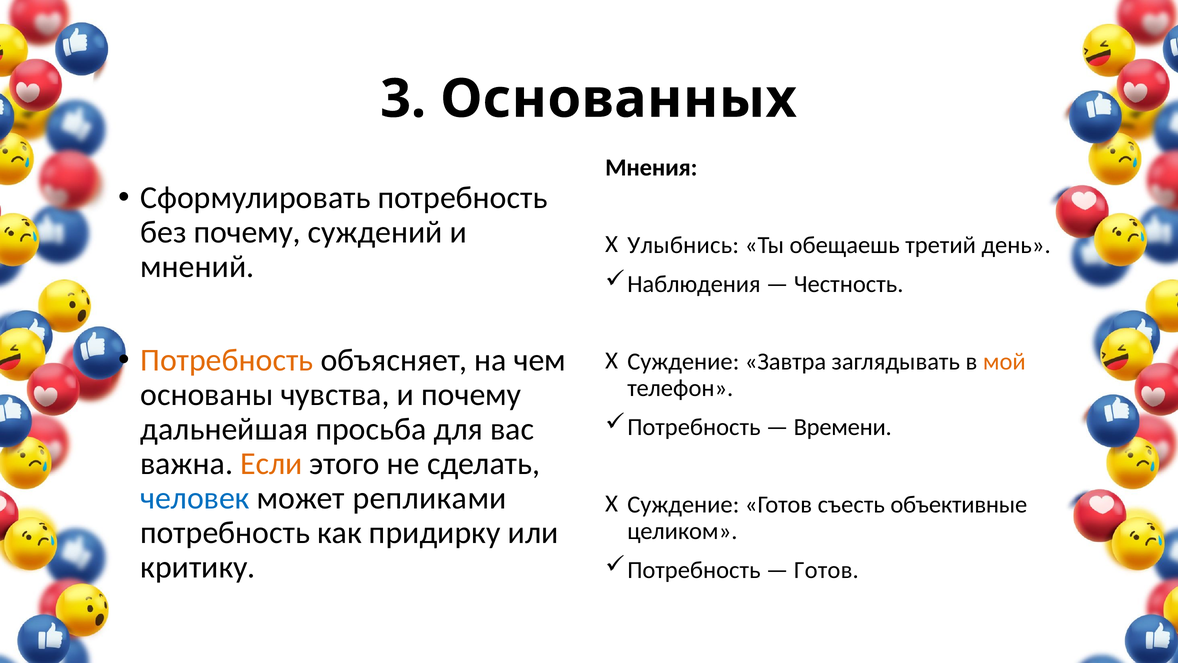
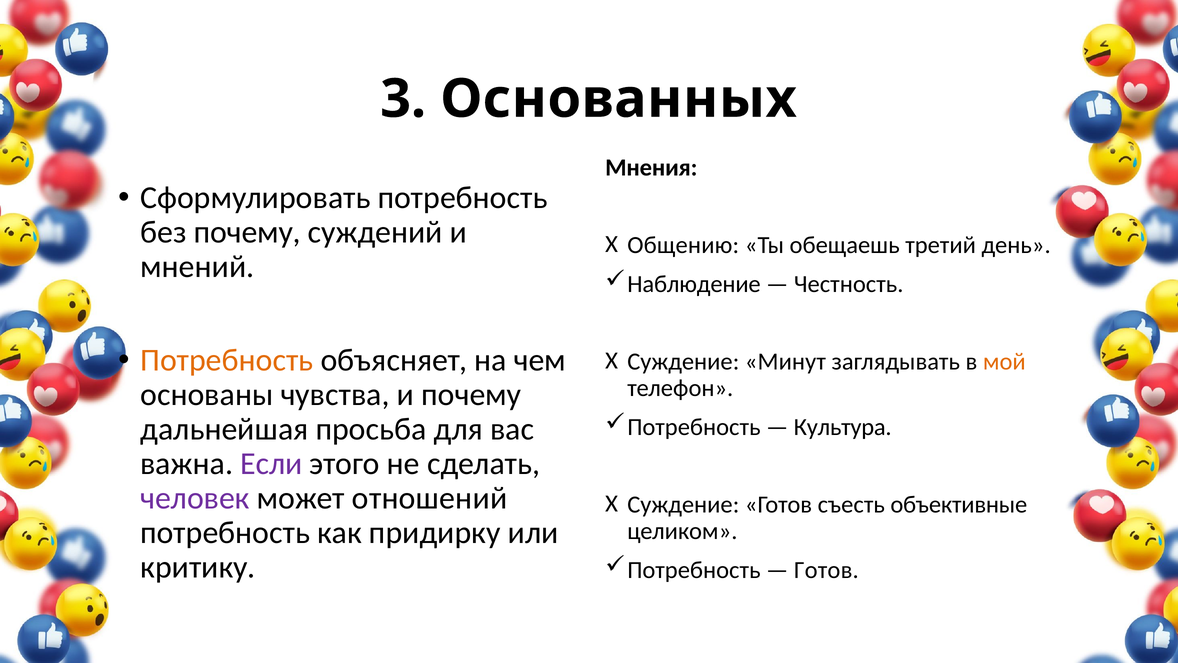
Улыбнись: Улыбнись -> Общению (683, 245)
Наблюдения: Наблюдения -> Наблюдение (694, 284)
Завтра: Завтра -> Минут (785, 362)
Времени: Времени -> Культура (843, 427)
Если colour: orange -> purple (271, 463)
человек colour: blue -> purple (195, 498)
репликами: репликами -> отношений (430, 498)
